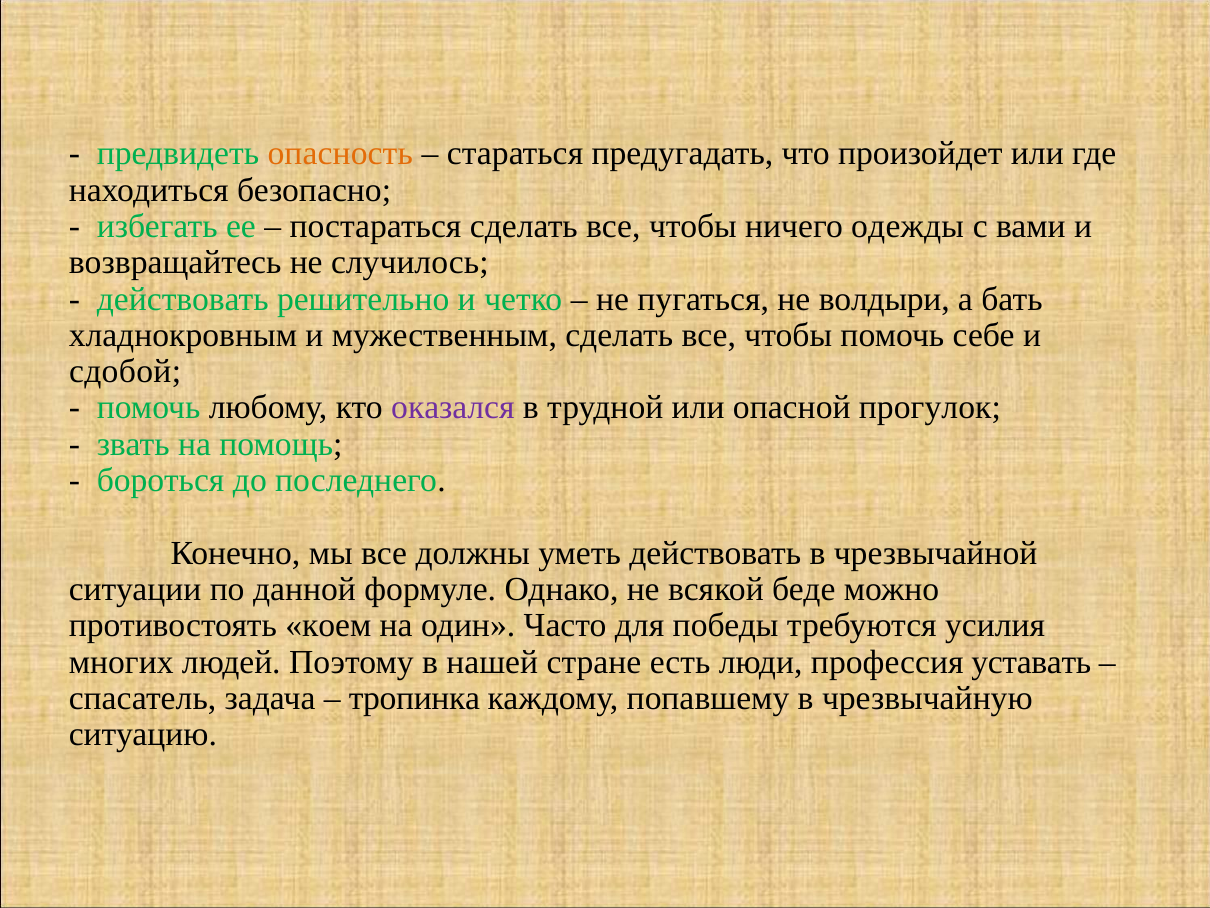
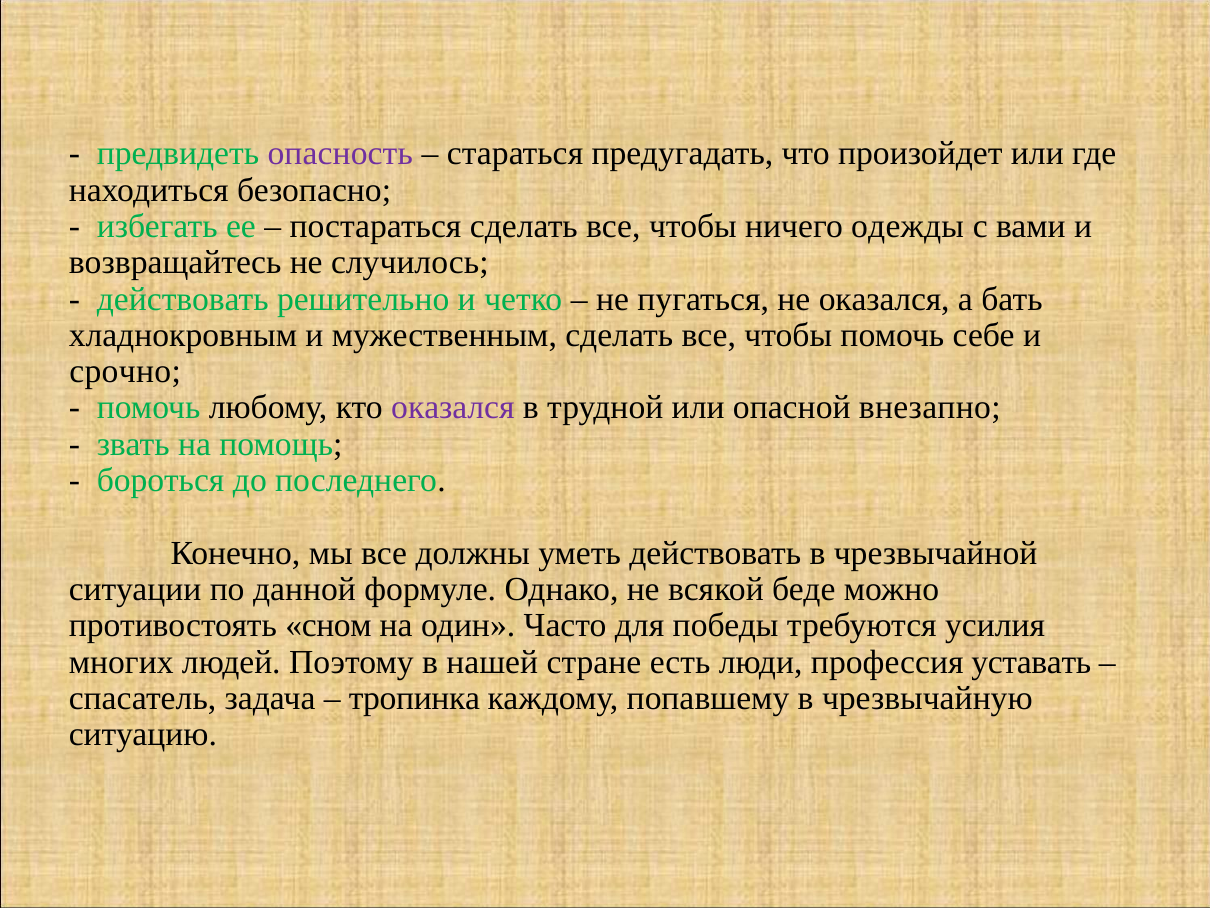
опасность colour: orange -> purple (340, 154)
не волдыри: волдыри -> оказался (884, 299)
сдобой: сдобой -> срочно (125, 371)
прогулок: прогулок -> внезапно (930, 408)
коем: коем -> сном (329, 625)
